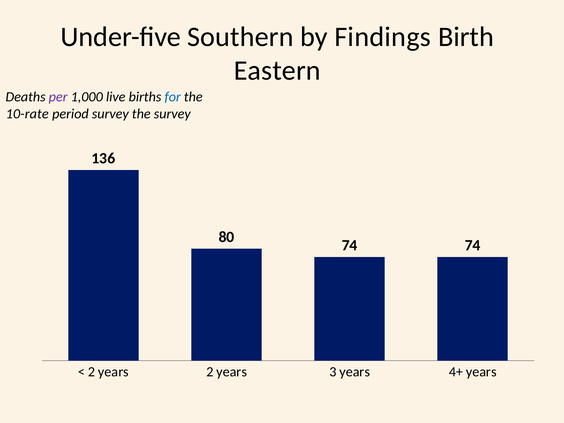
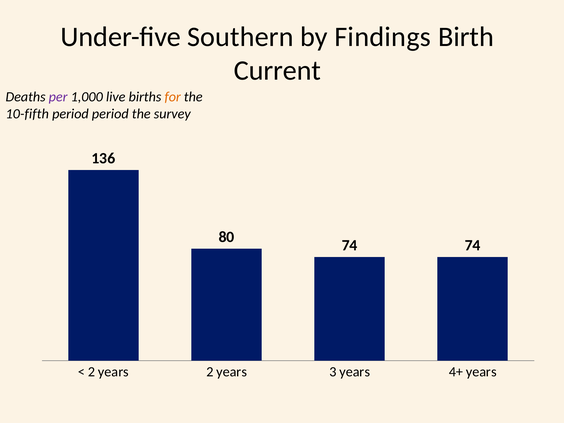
Eastern: Eastern -> Current (277, 71)
for colour: blue -> orange (173, 97)
10-rate: 10-rate -> 10-fifth (27, 114)
period survey: survey -> period (110, 114)
